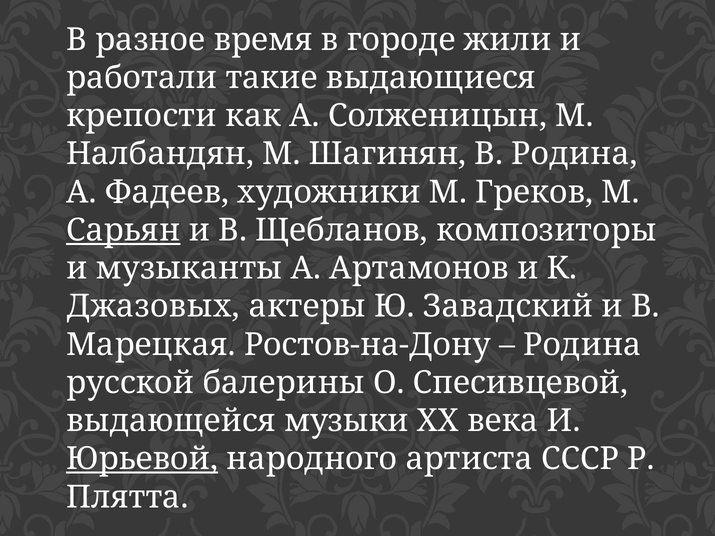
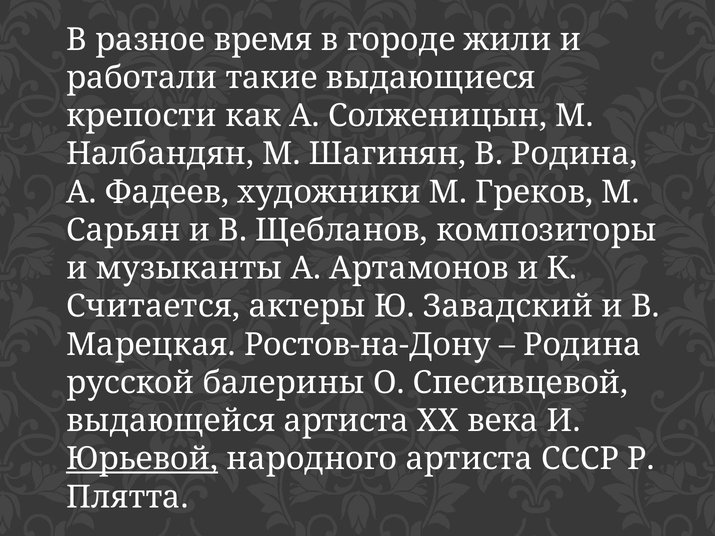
Сарьян underline: present -> none (123, 230)
Джазовых: Джазовых -> Считается (153, 307)
выдающейся музыки: музыки -> артиста (346, 421)
